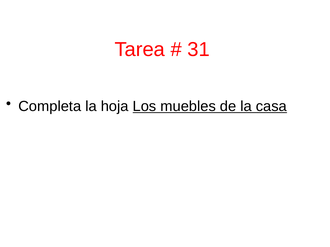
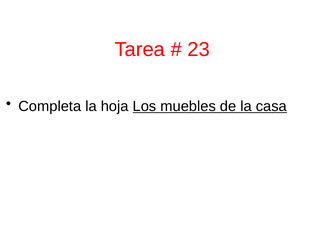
31: 31 -> 23 (199, 50)
